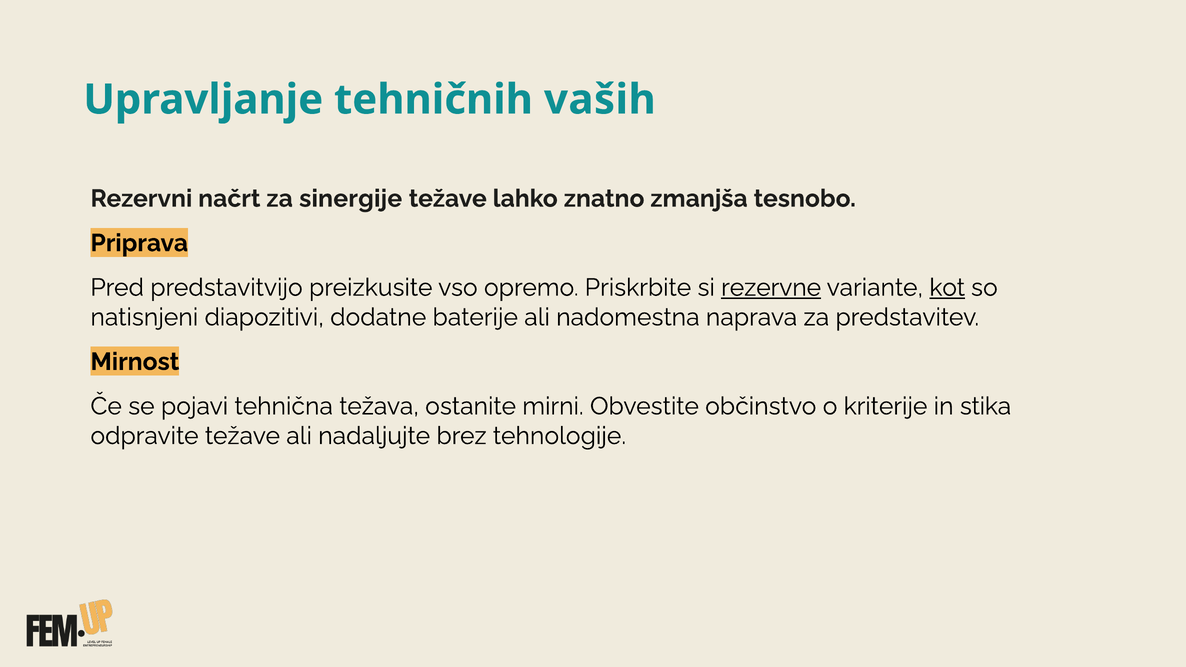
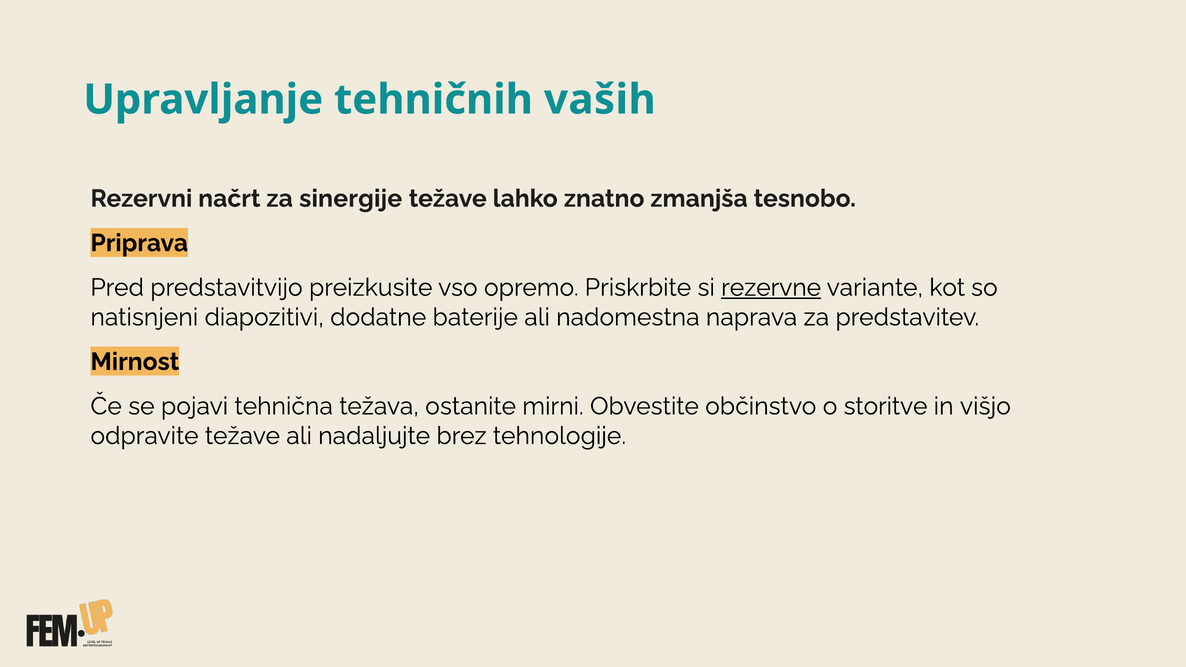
kot underline: present -> none (947, 288)
kriterije: kriterije -> storitve (886, 406)
stika: stika -> višjo (985, 406)
